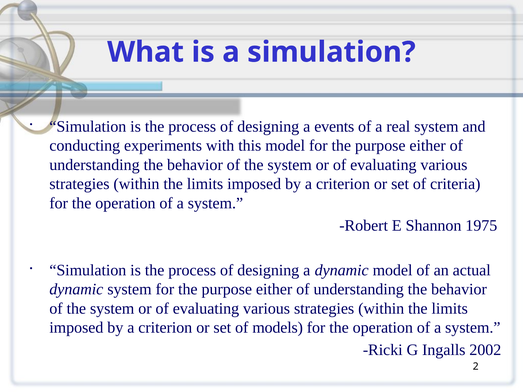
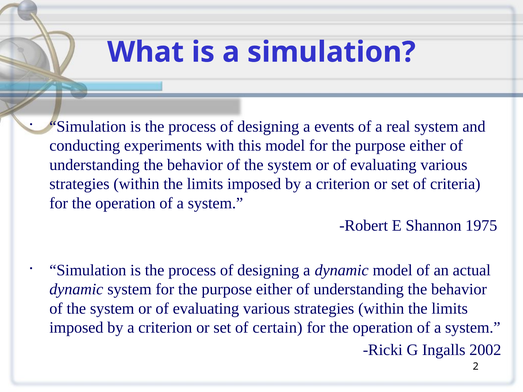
models: models -> certain (277, 328)
